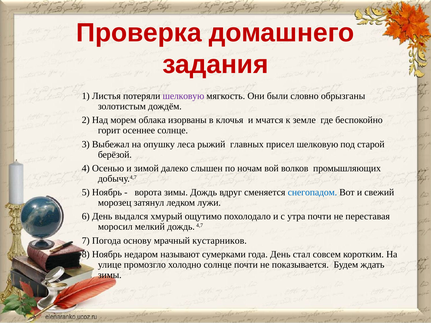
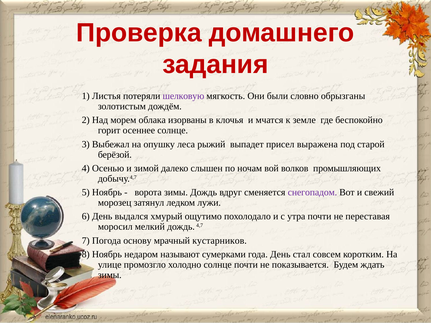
главных: главных -> выпадет (247, 144)
присел шелковую: шелковую -> выражена (317, 144)
снегопадом colour: blue -> purple (312, 193)
